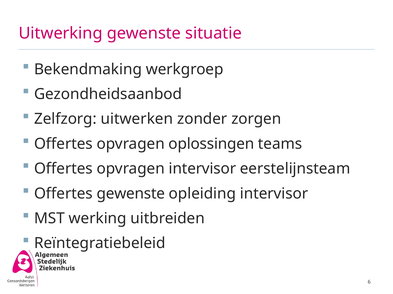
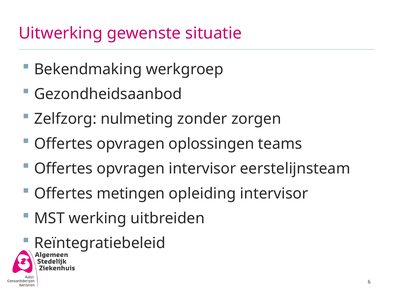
uitwerken: uitwerken -> nulmeting (137, 119)
Offertes gewenste: gewenste -> metingen (131, 194)
